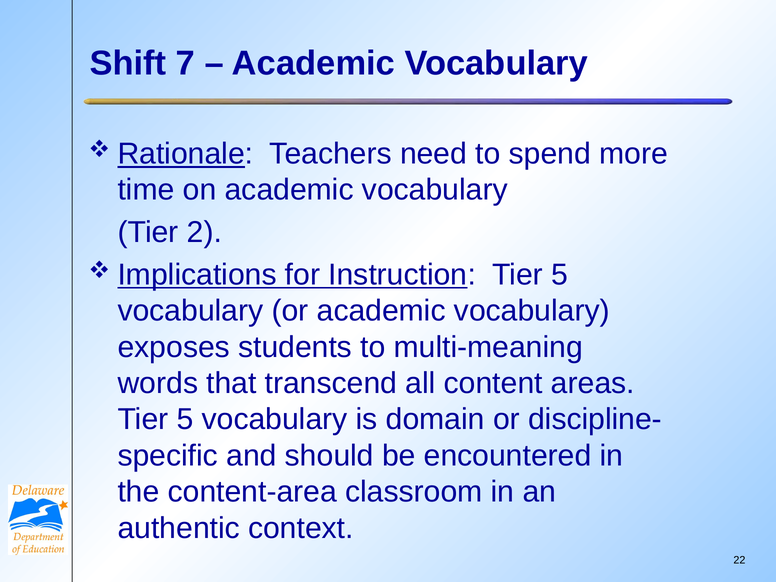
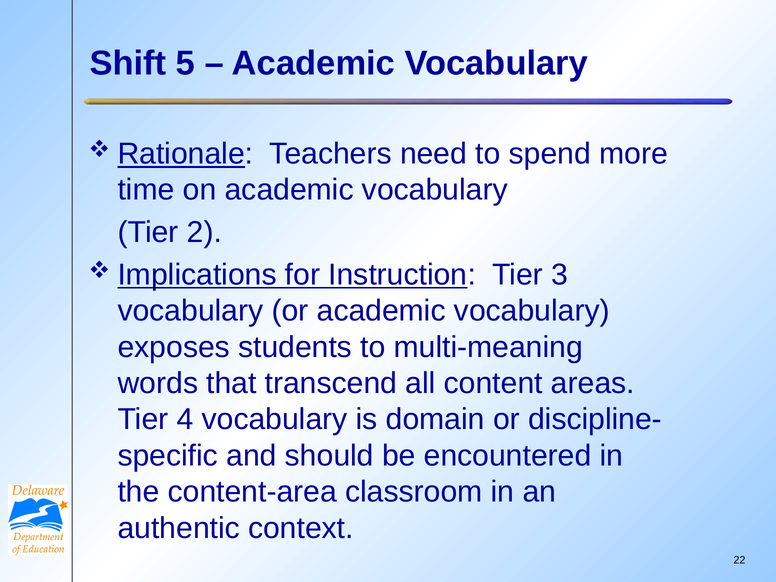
7: 7 -> 5 (185, 63)
Instruction Tier 5: 5 -> 3 (560, 275)
5: 5 -> 4 (185, 420)
